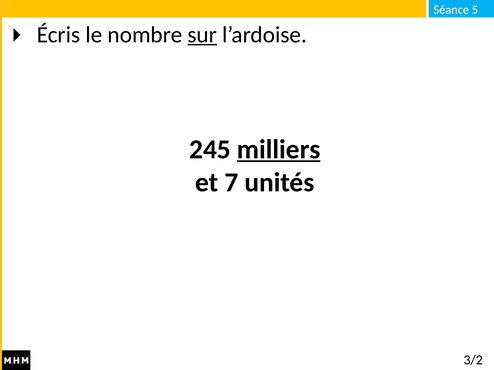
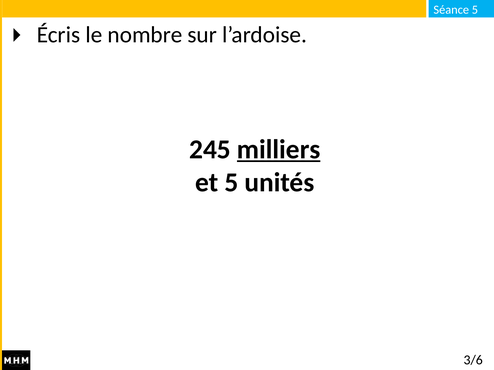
sur underline: present -> none (202, 35)
et 7: 7 -> 5 (231, 183)
3/2: 3/2 -> 3/6 (473, 360)
